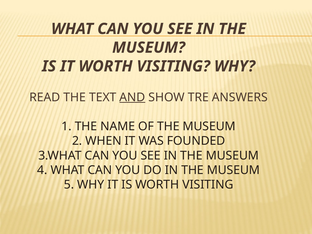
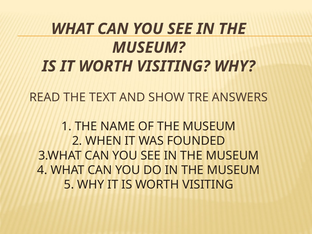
AND underline: present -> none (132, 97)
